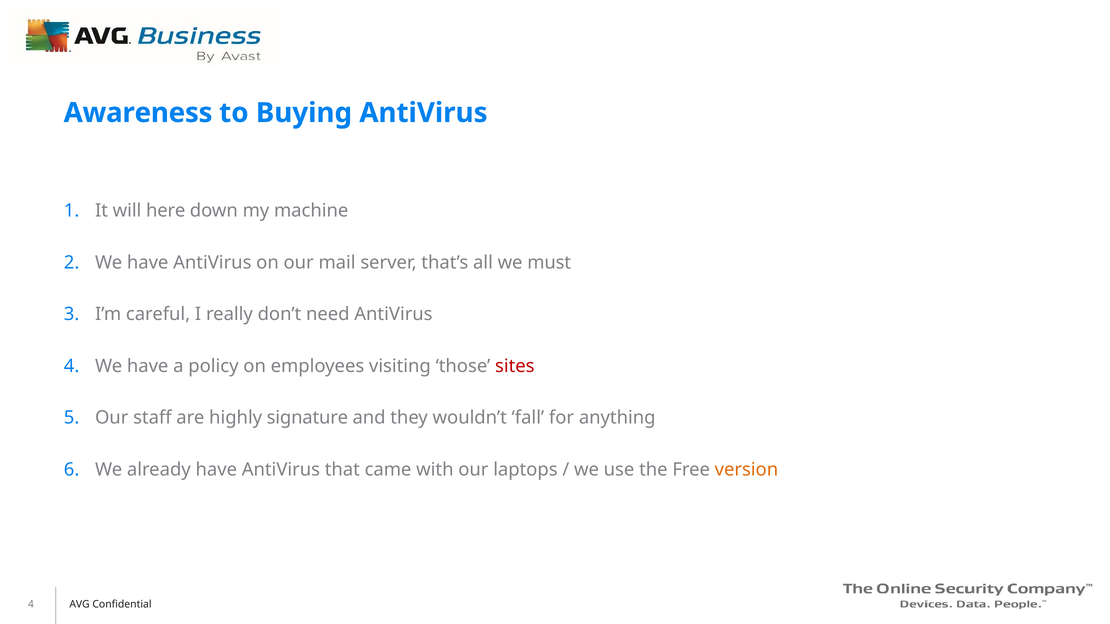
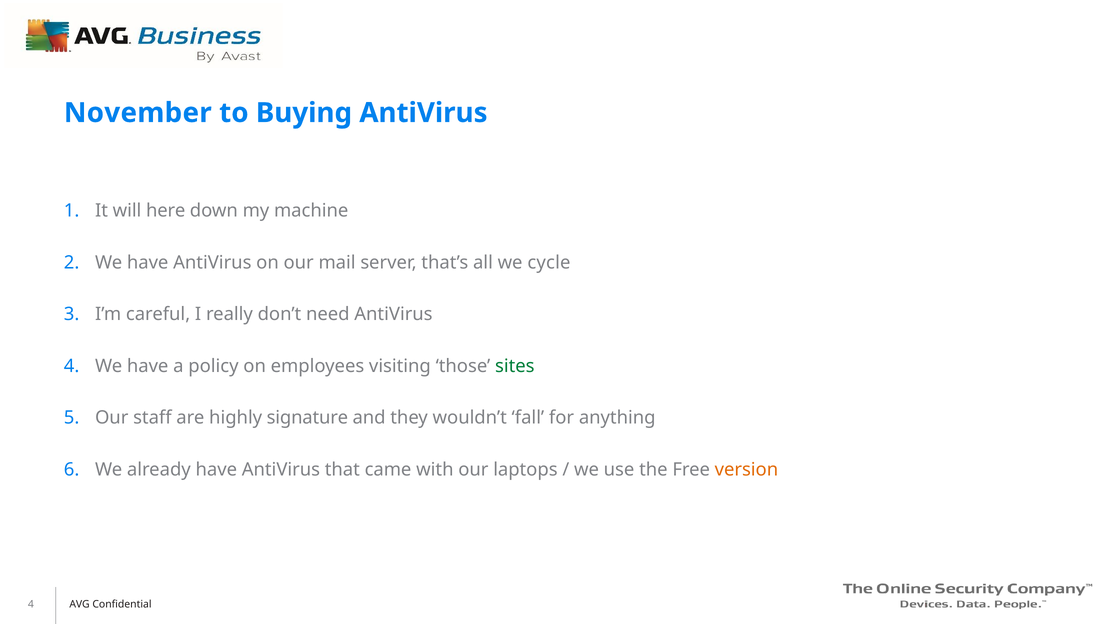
Awareness: Awareness -> November (138, 113)
must: must -> cycle (549, 263)
sites colour: red -> green (515, 366)
